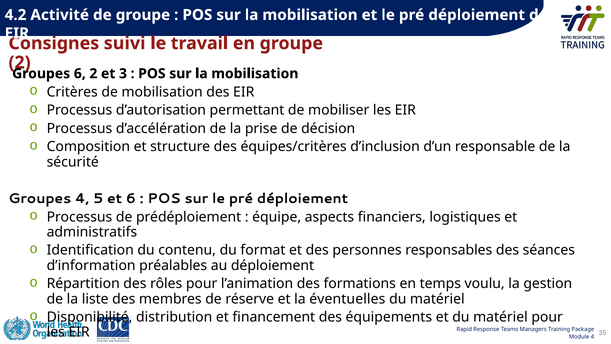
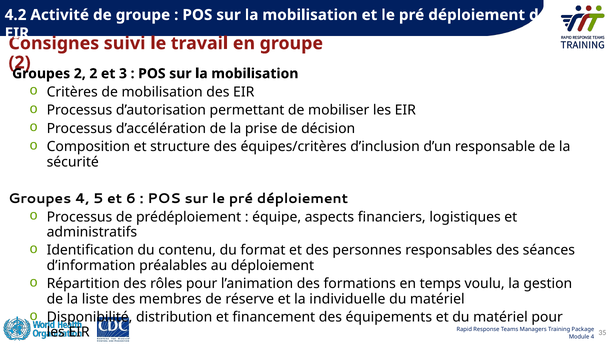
Groupes 6: 6 -> 2 (80, 74)
éventuelles: éventuelles -> individuelle (347, 299)
